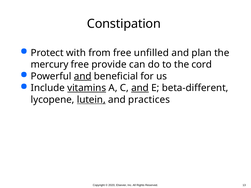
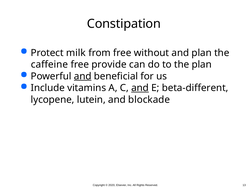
with: with -> milk (76, 53)
unfilled: unfilled -> without (151, 53)
mercury: mercury -> caffeine (49, 65)
the cord: cord -> plan (202, 65)
vitamins underline: present -> none (87, 88)
lutein underline: present -> none (91, 100)
practices: practices -> blockade (149, 100)
